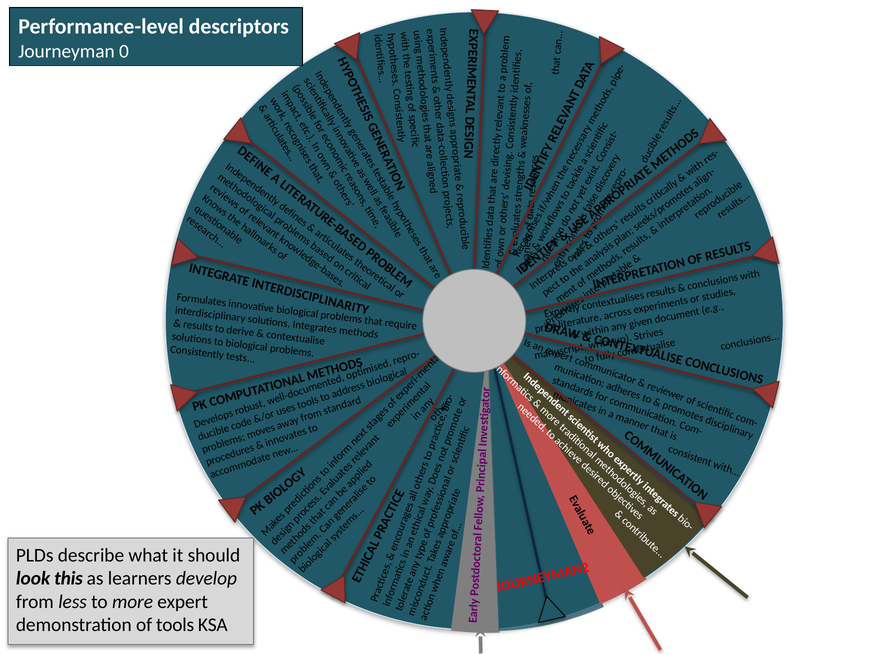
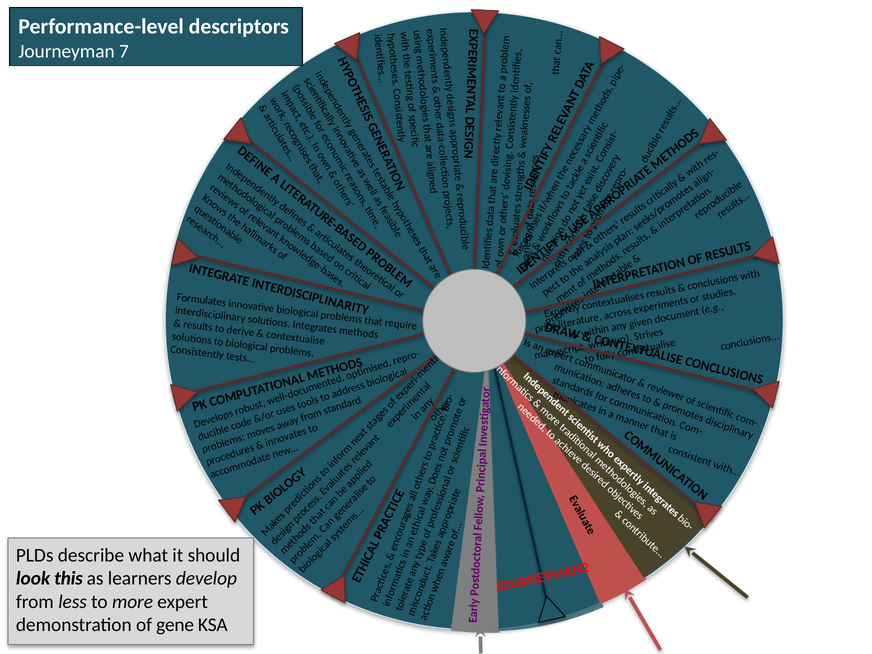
0: 0 -> 7 (124, 51)
of tools: tools -> gene (175, 625)
